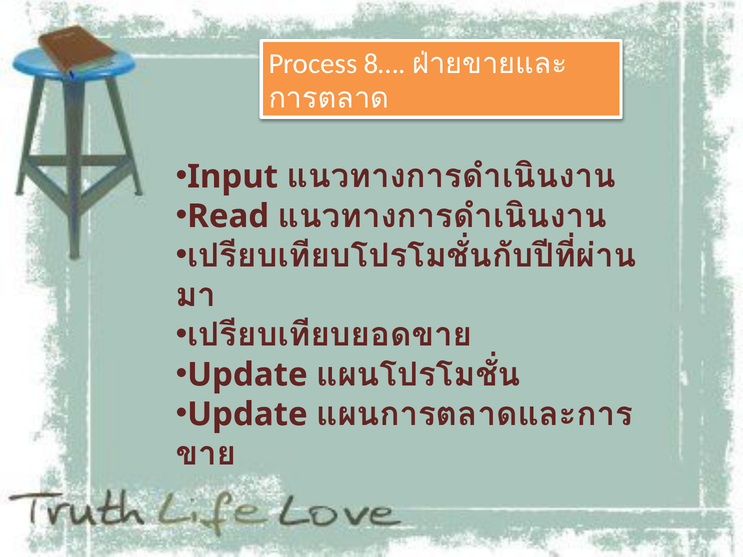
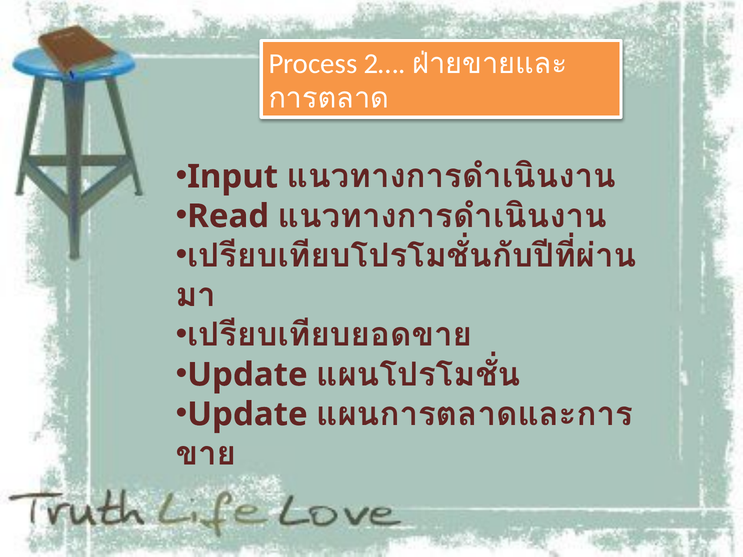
8…: 8… -> 2… (385, 64)
